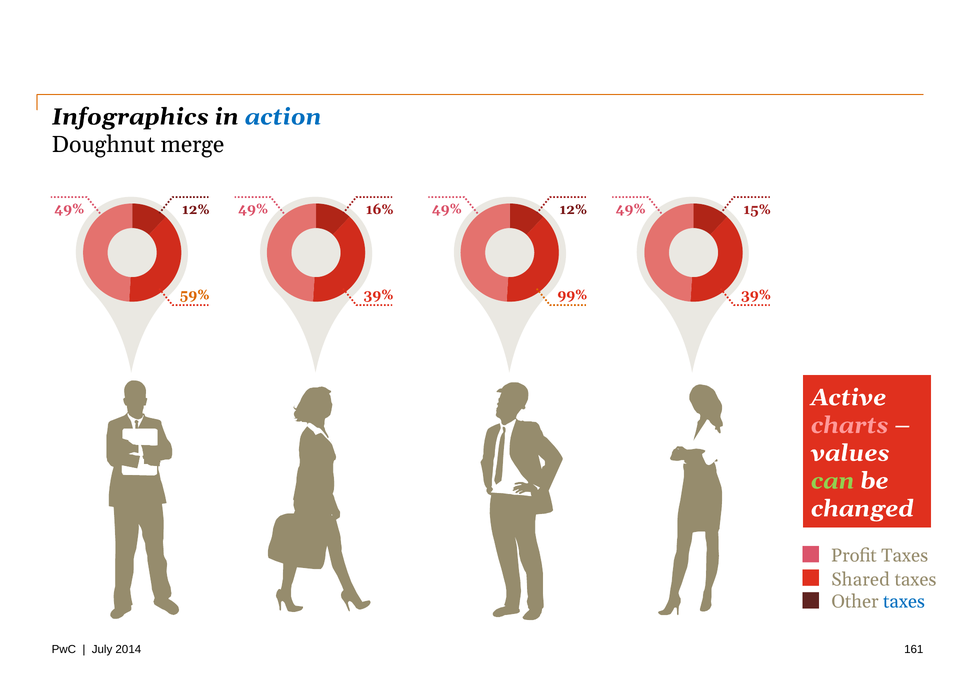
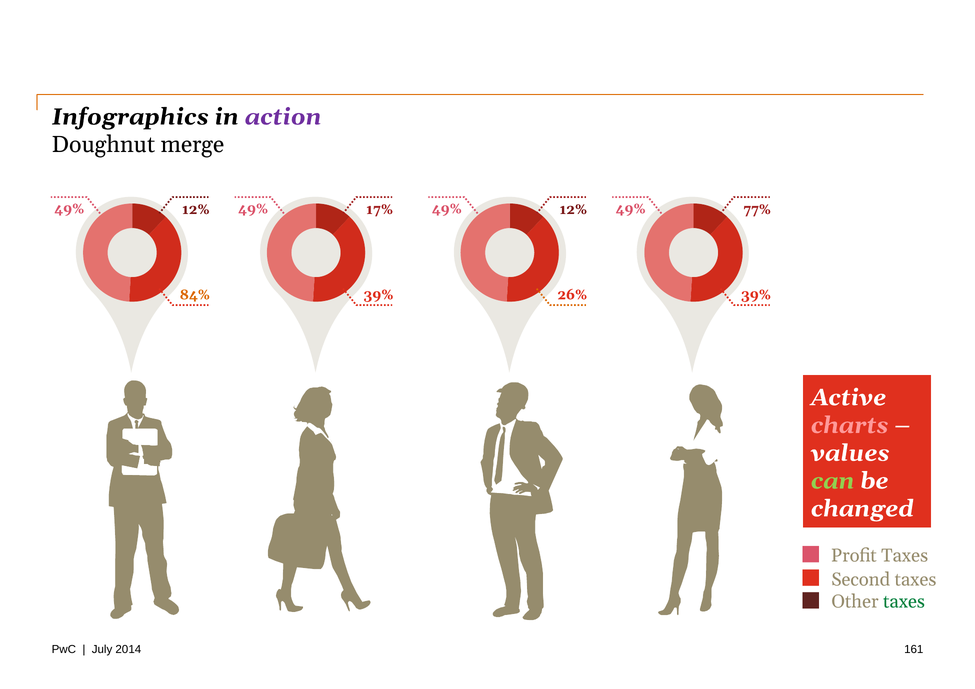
action colour: blue -> purple (283, 117)
16%: 16% -> 17% (380, 210)
15%: 15% -> 77% (757, 210)
59%: 59% -> 84% (195, 295)
99%: 99% -> 26% (572, 295)
Shared: Shared -> Second (861, 580)
taxes colour: blue -> green (904, 602)
